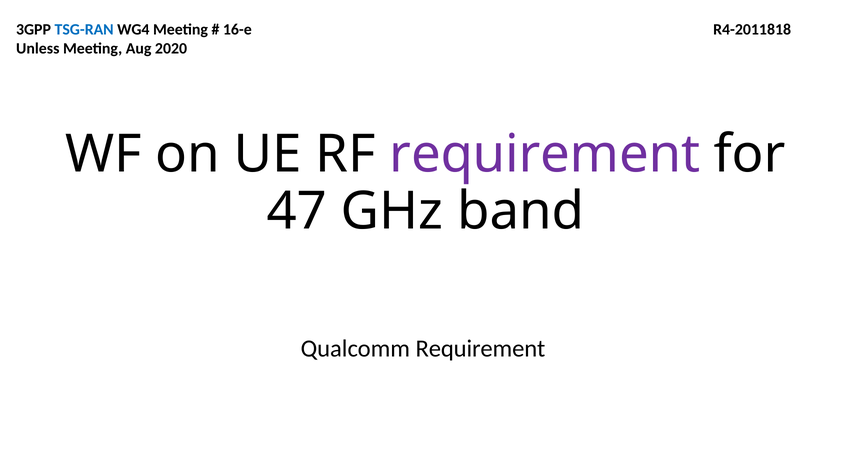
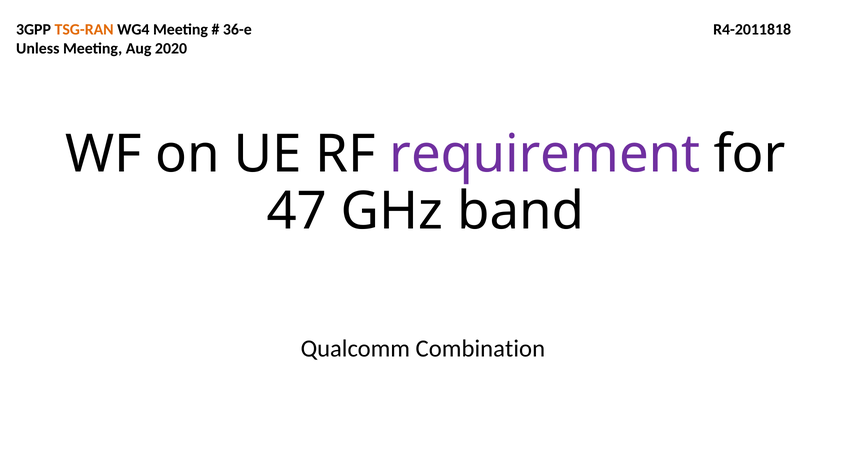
TSG-RAN colour: blue -> orange (84, 30)
16-e: 16-e -> 36-e (237, 30)
Qualcomm Requirement: Requirement -> Combination (480, 349)
